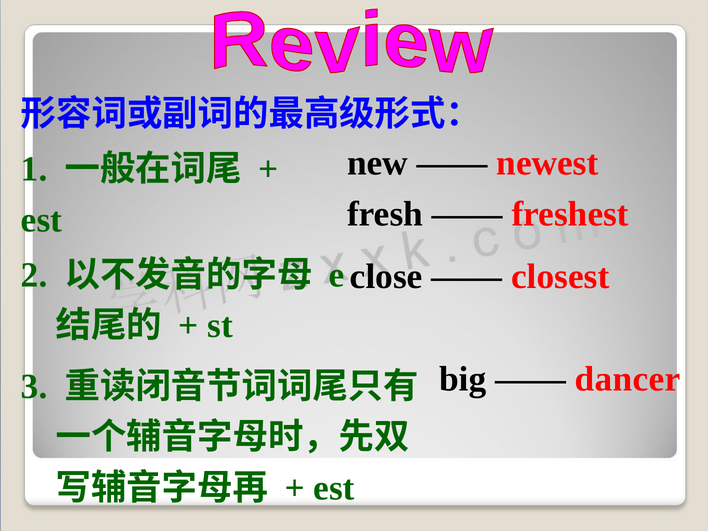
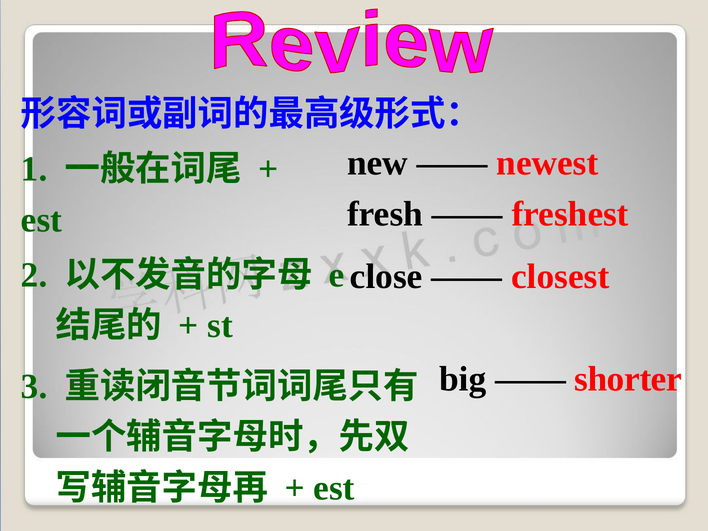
dancer: dancer -> shorter (628, 379)
